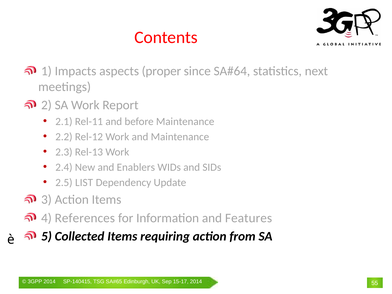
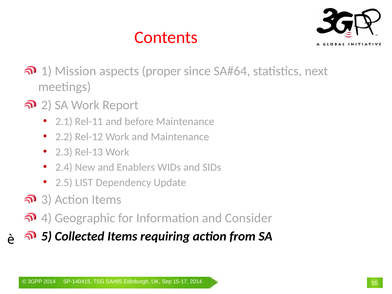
Impacts: Impacts -> Mission (75, 71)
References: References -> Geographic (85, 218)
Features: Features -> Consider (249, 218)
